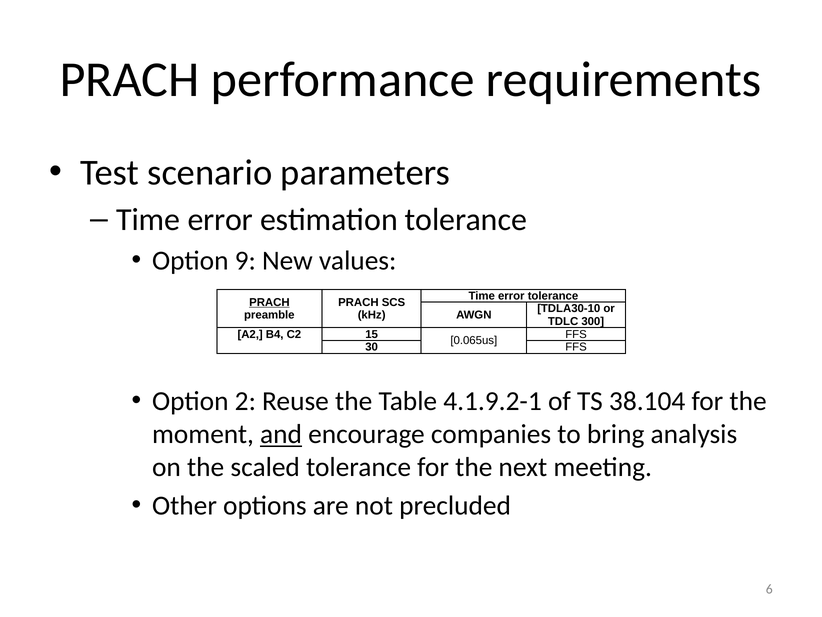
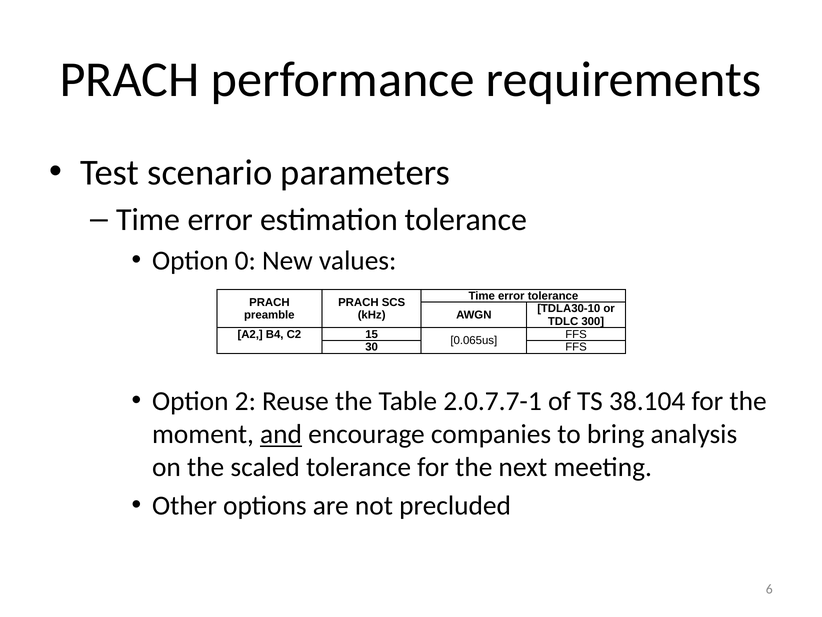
9: 9 -> 0 (245, 260)
PRACH underline: present -> none (269, 302)
4.1.9.2-1: 4.1.9.2-1 -> 2.0.7.7-1 (493, 401)
